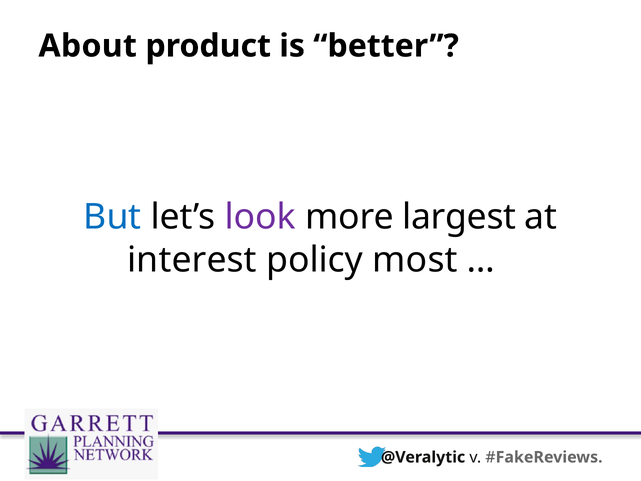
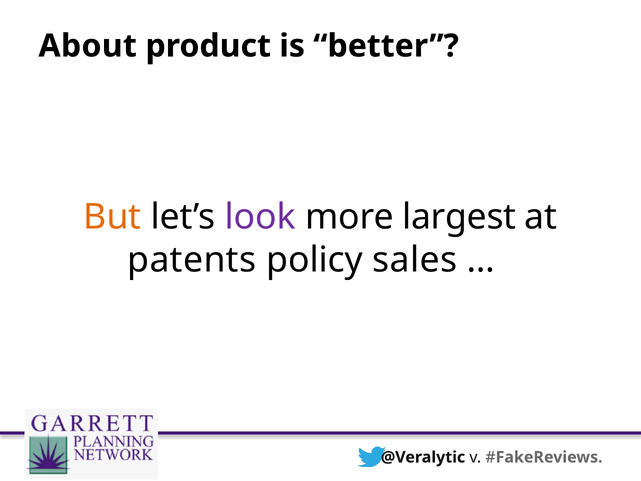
But colour: blue -> orange (112, 217)
interest: interest -> patents (192, 260)
most: most -> sales (415, 260)
